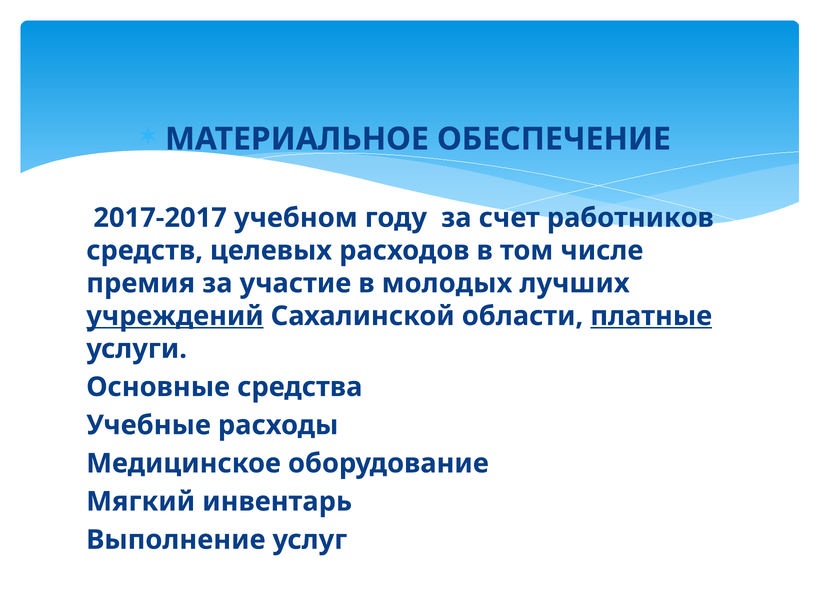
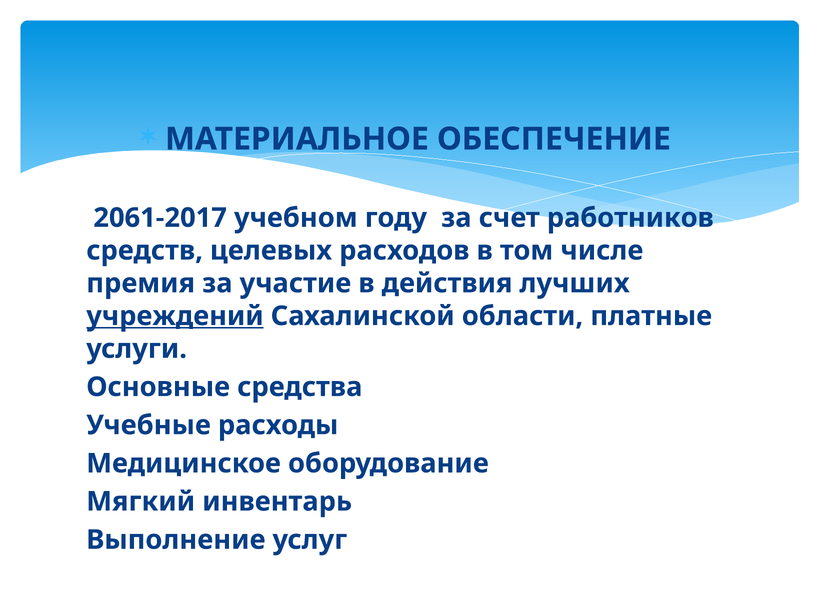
2017-2017: 2017-2017 -> 2061-2017 (160, 218)
молодых: молодых -> действия (447, 283)
платные underline: present -> none (651, 316)
